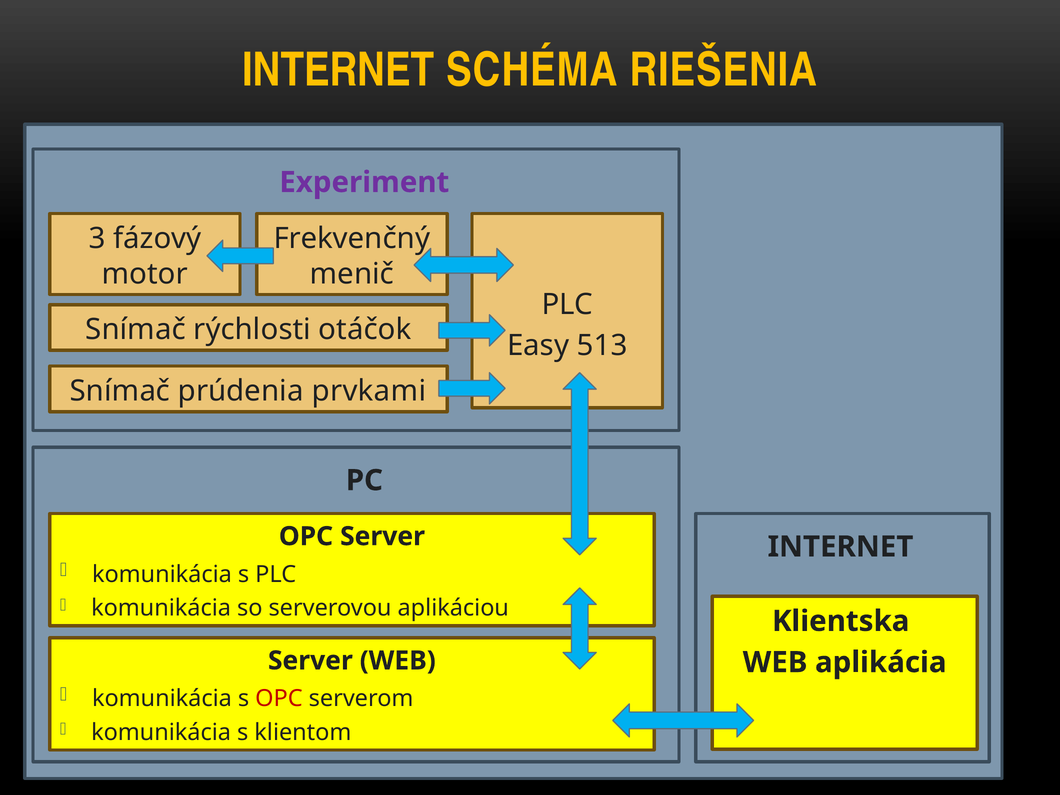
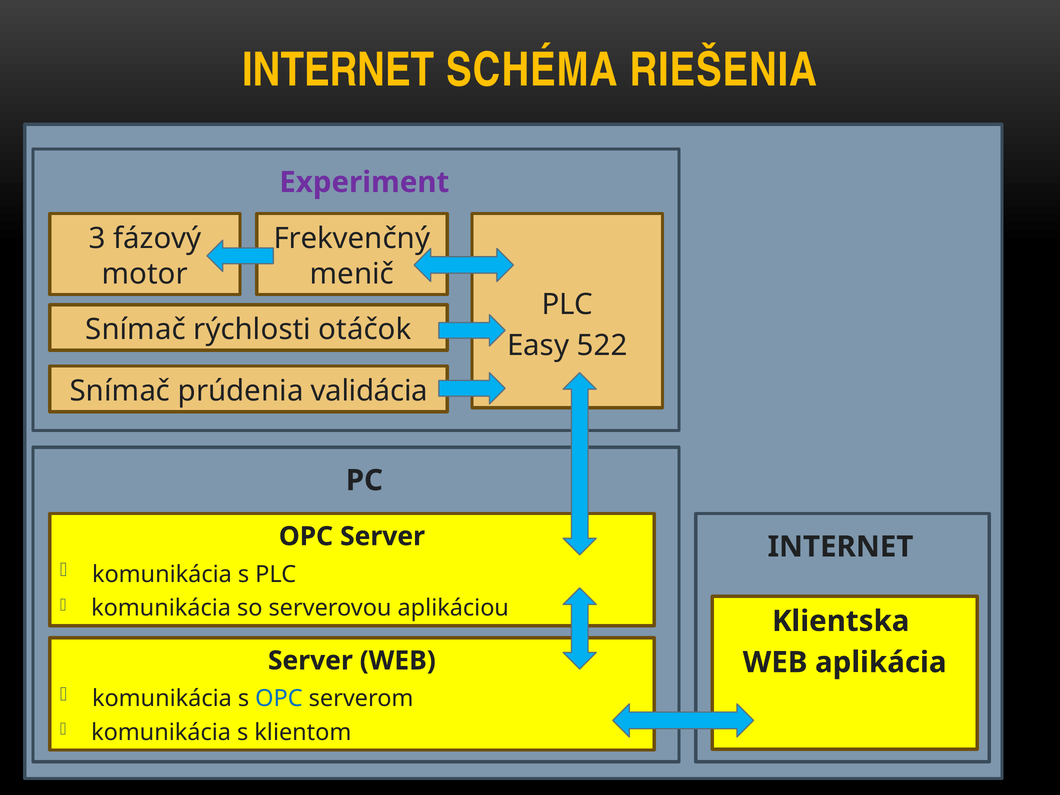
513: 513 -> 522 (602, 346)
prvkami: prvkami -> validácia (369, 391)
OPC colour: red -> blue (279, 699)
